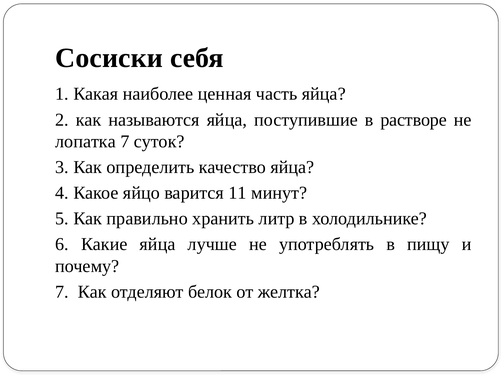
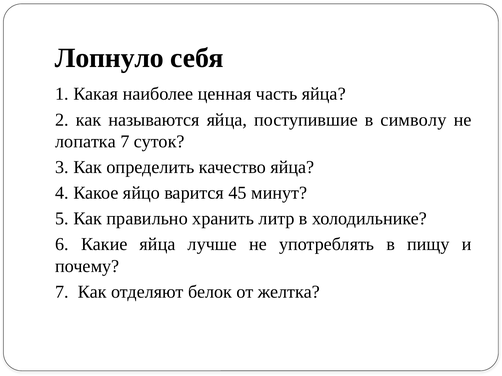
Сосиски: Сосиски -> Лопнуло (109, 58)
растворе: растворе -> символу (413, 120)
11: 11 -> 45 (238, 193)
